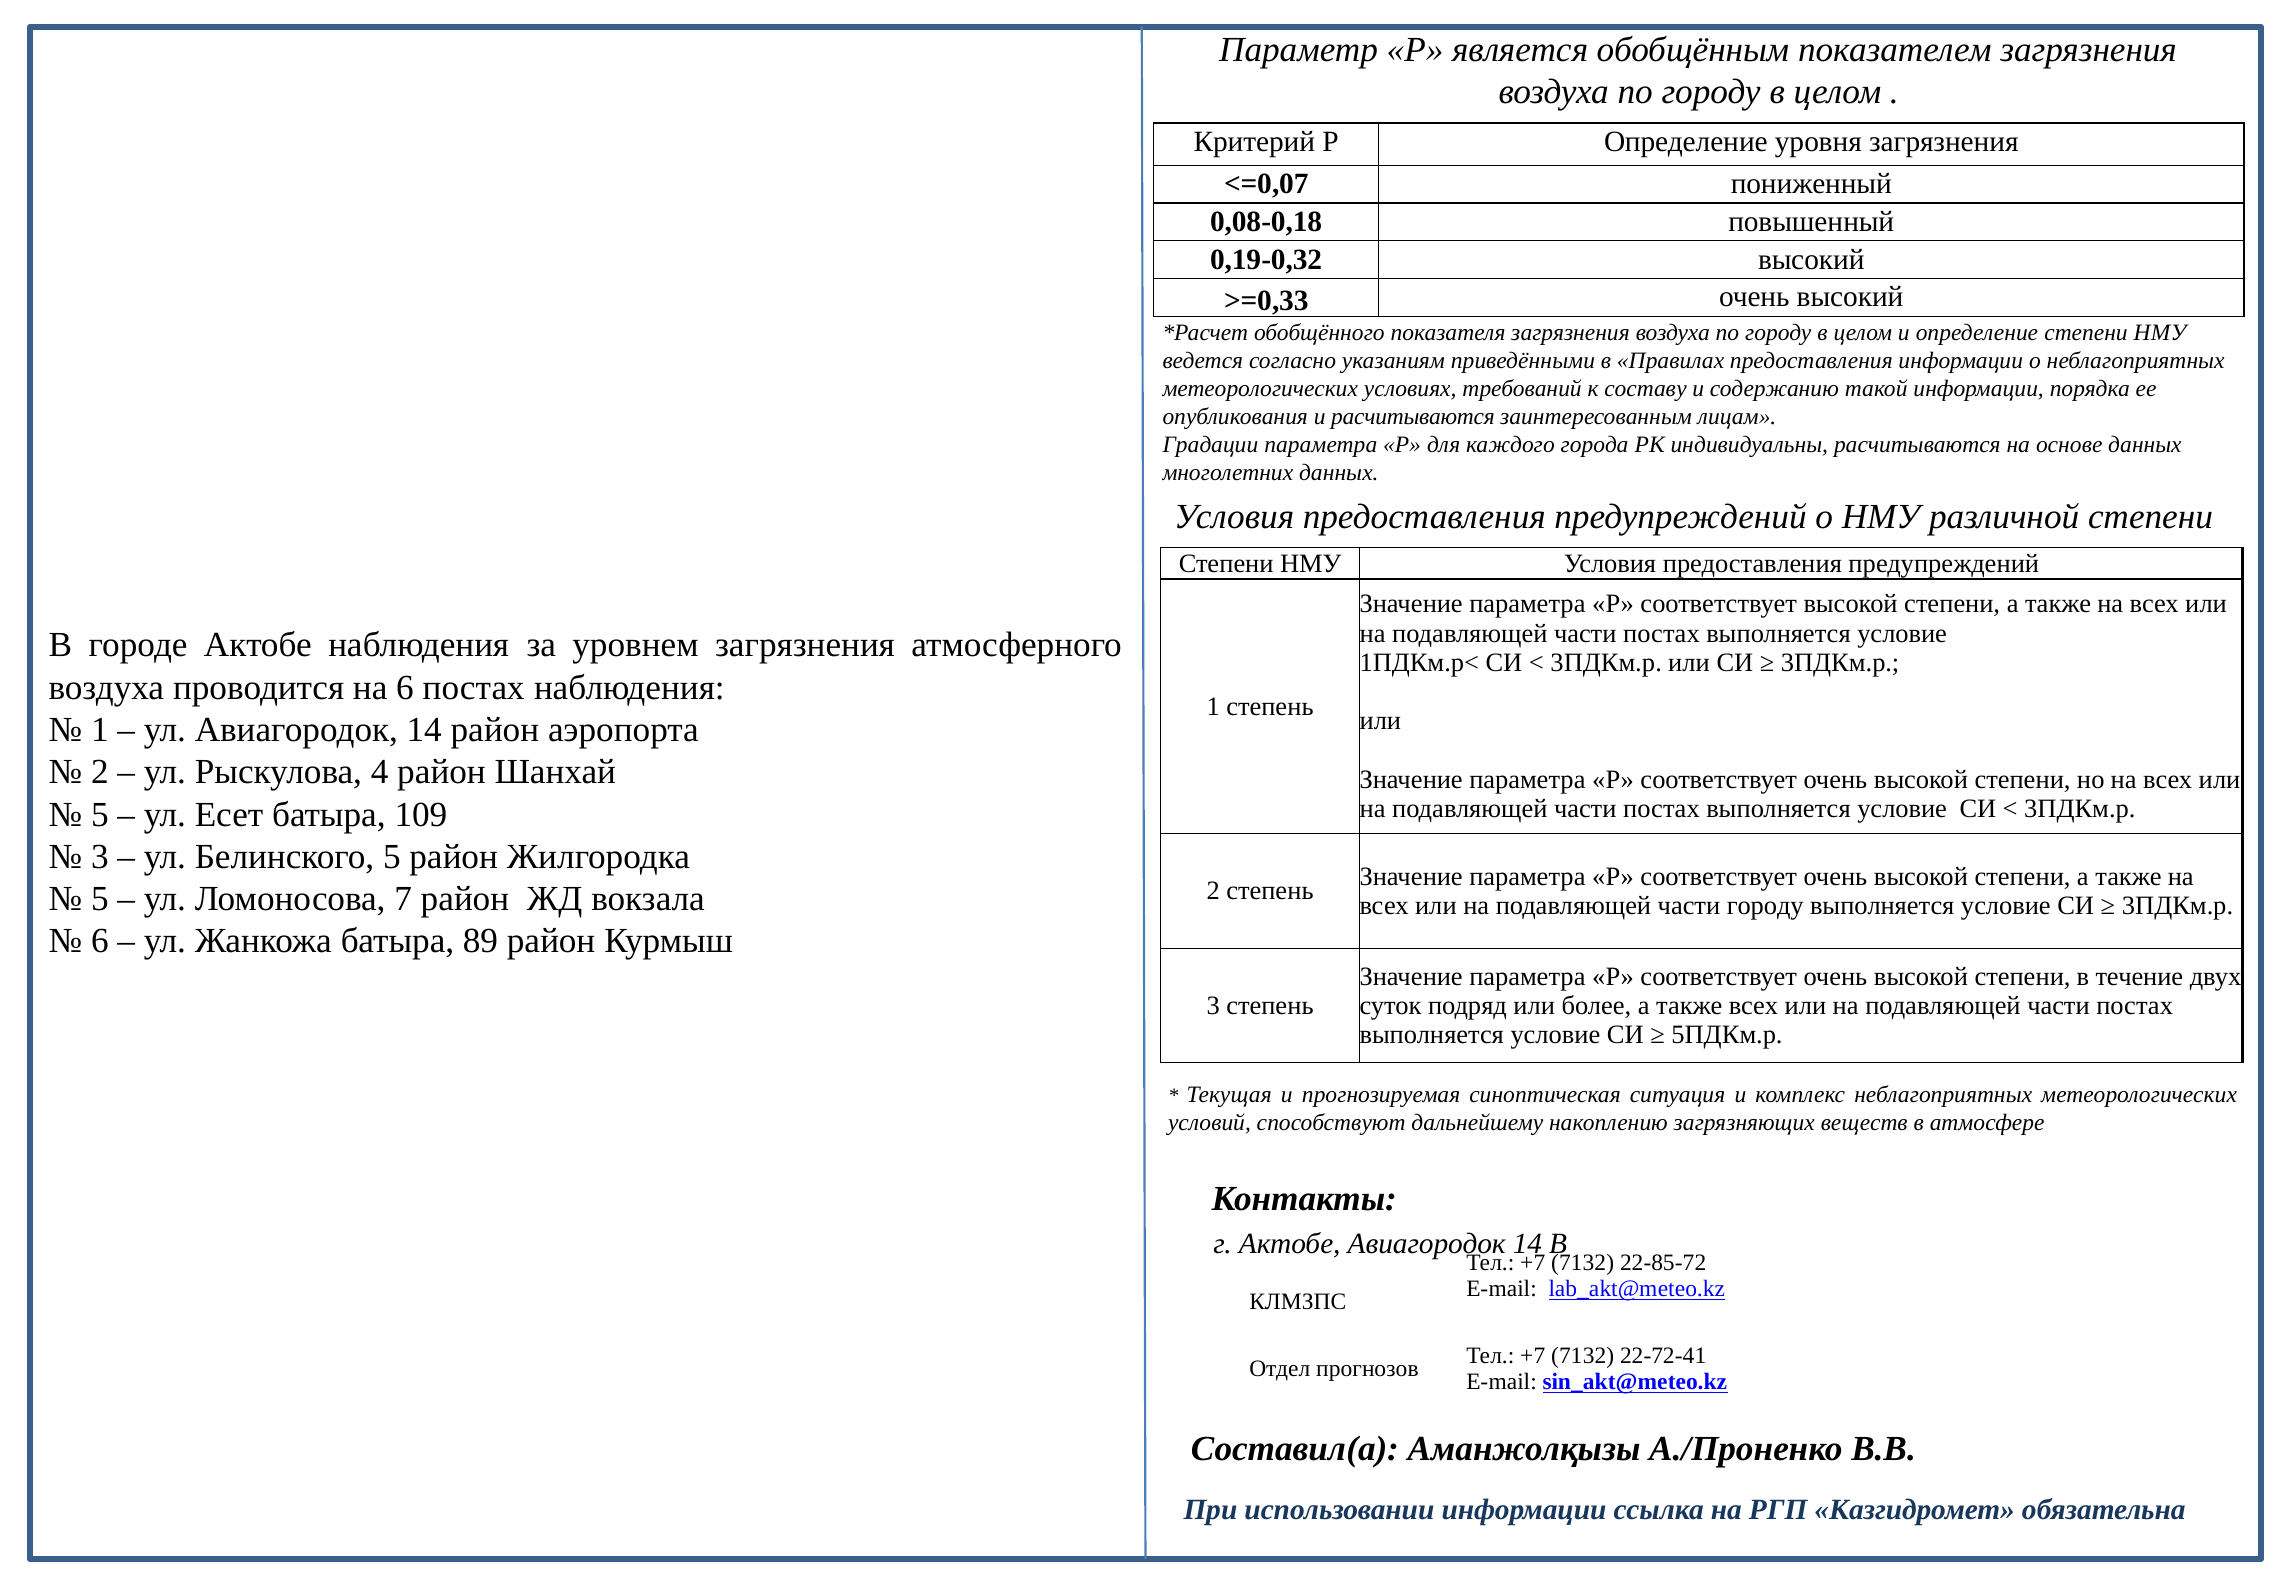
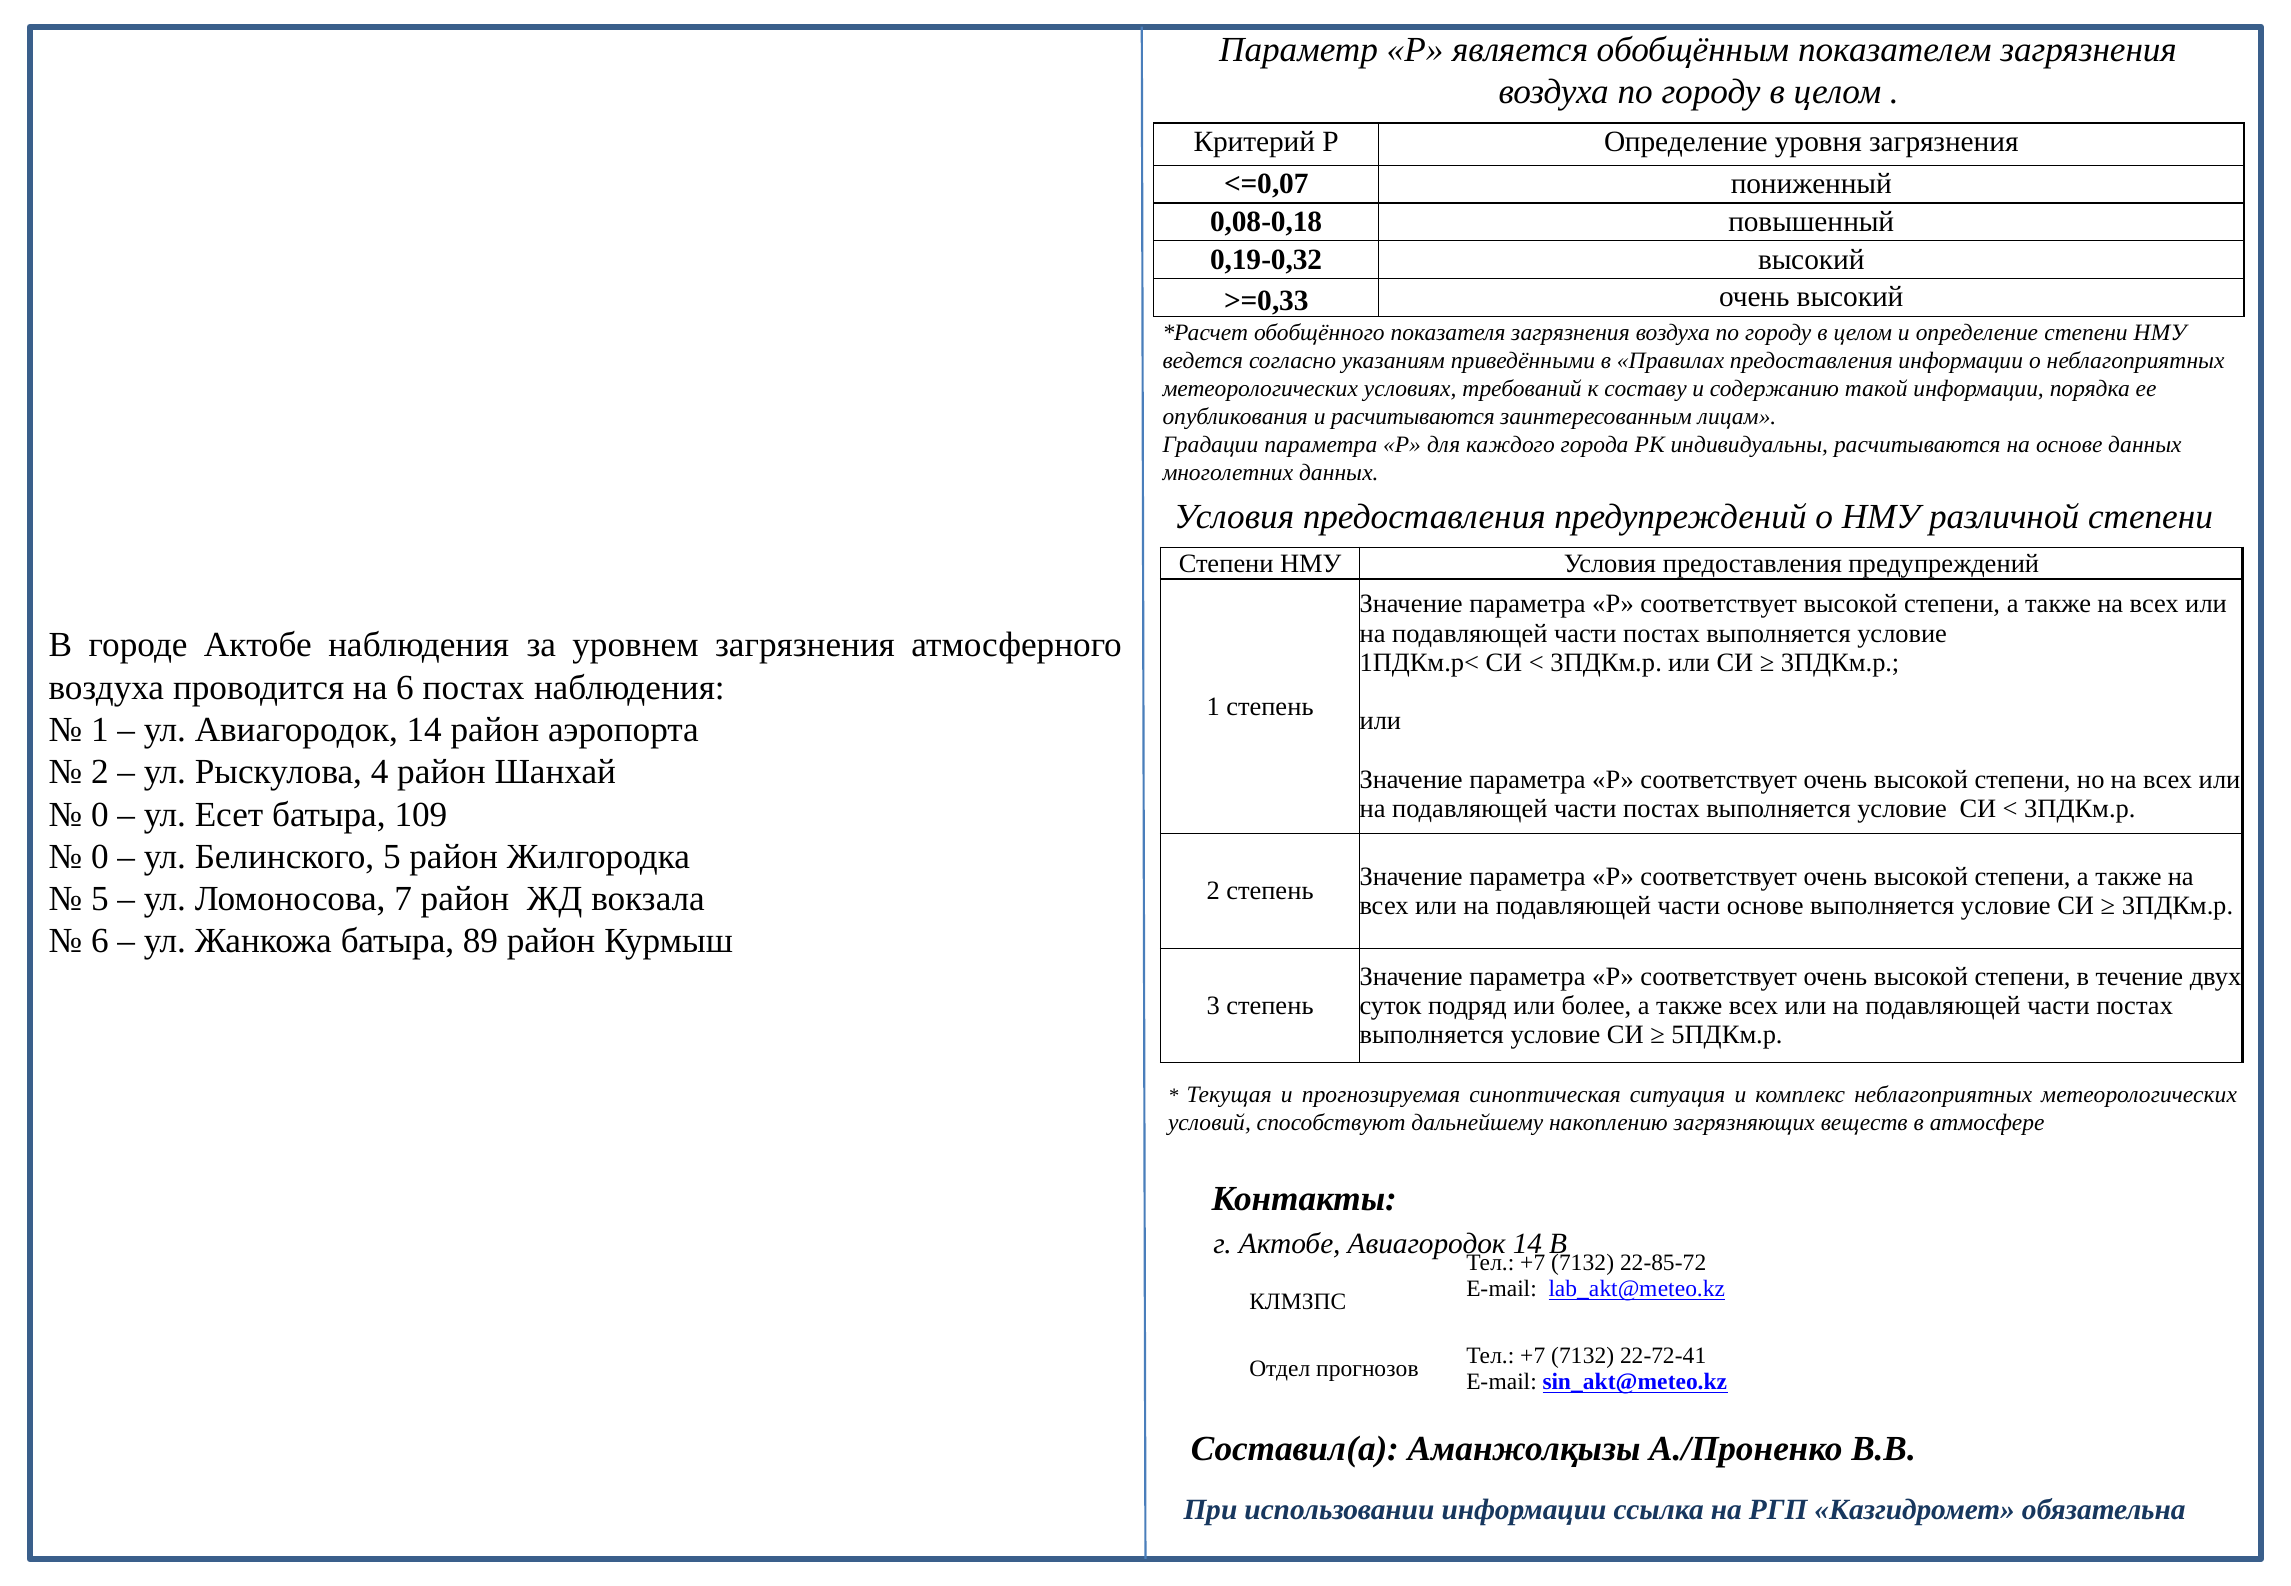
5: 5 -> 0 (100, 814)
3: 3 -> 0 (100, 857)
части городу: городу -> основе (1765, 906)
